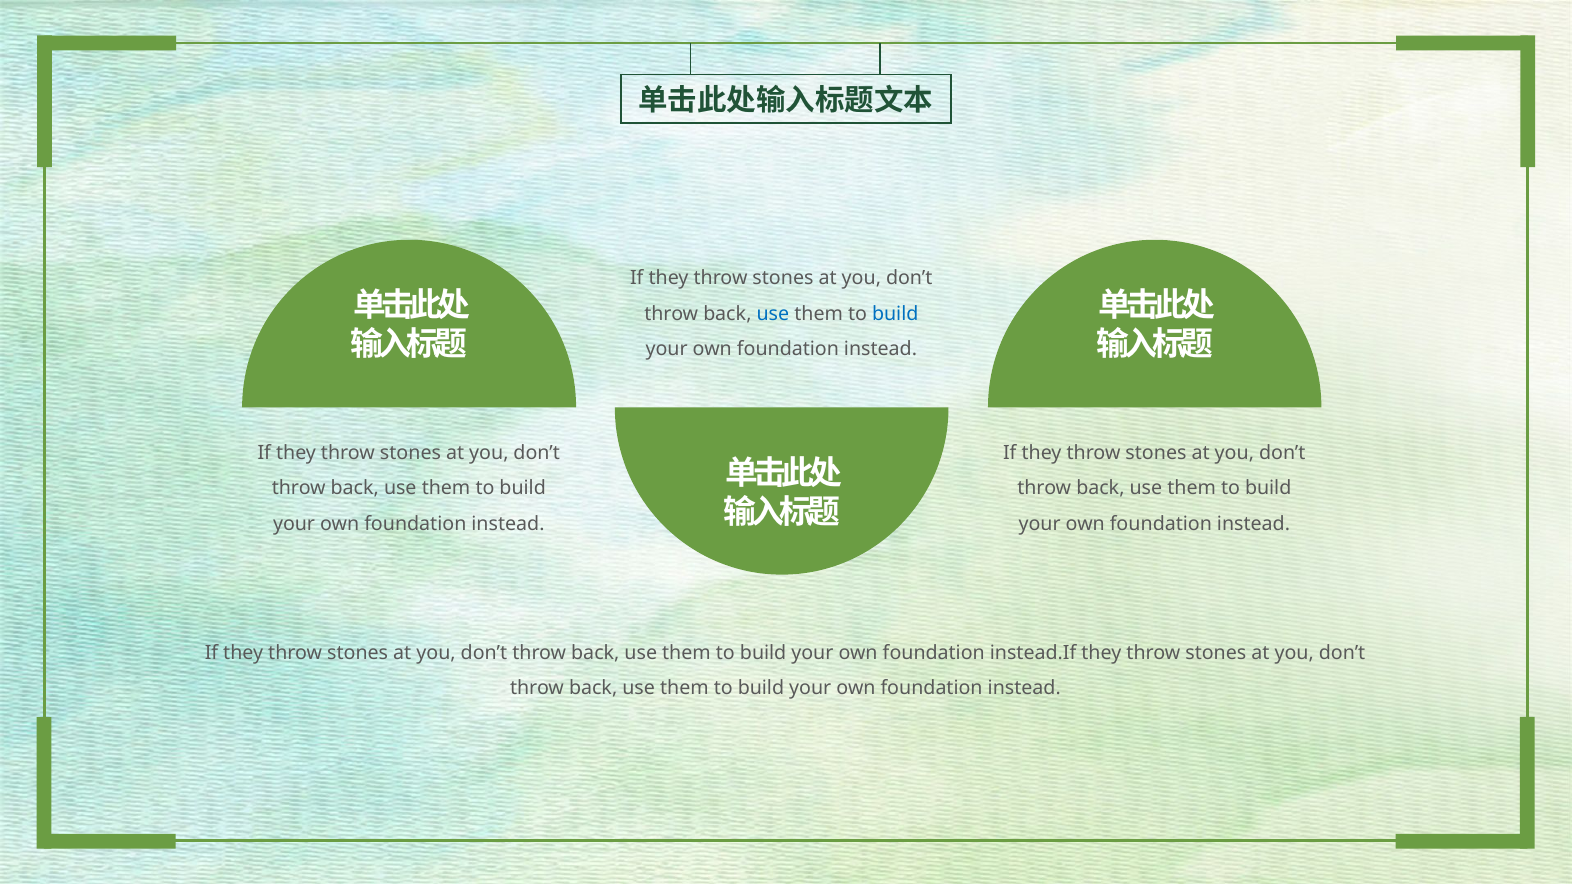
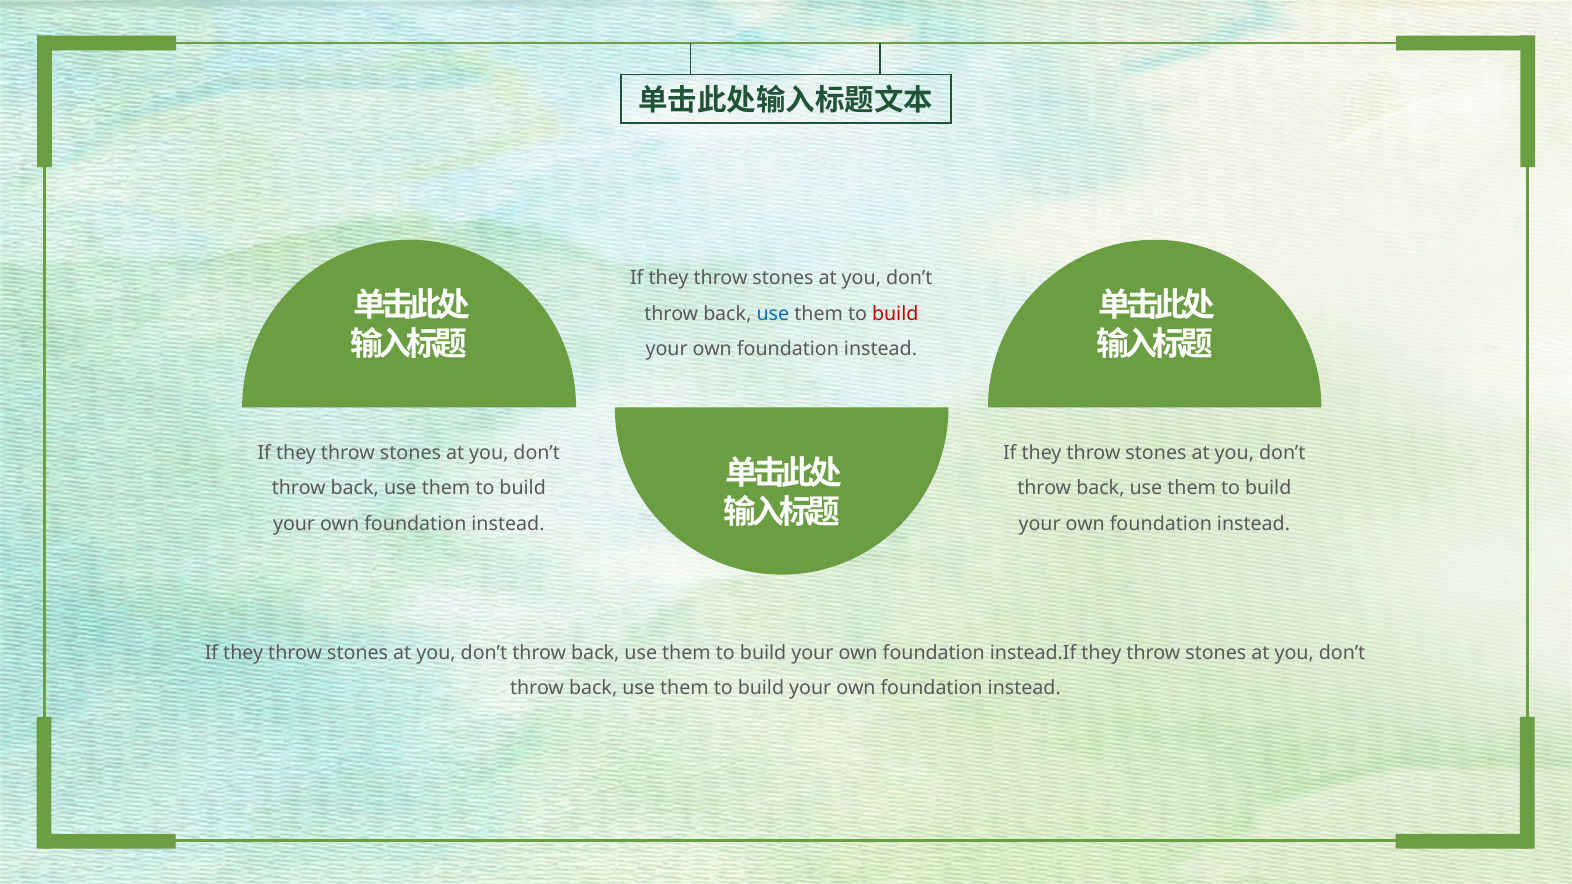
build colour: blue -> red (895, 314)
